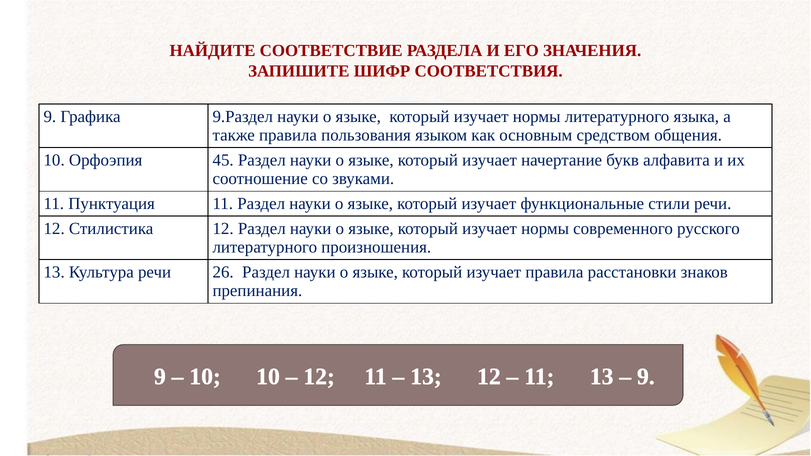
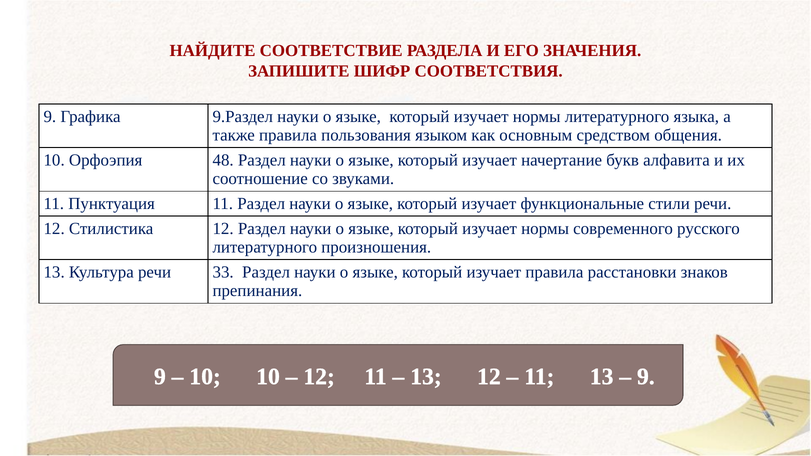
45: 45 -> 48 (223, 160)
26: 26 -> 33 (223, 272)
